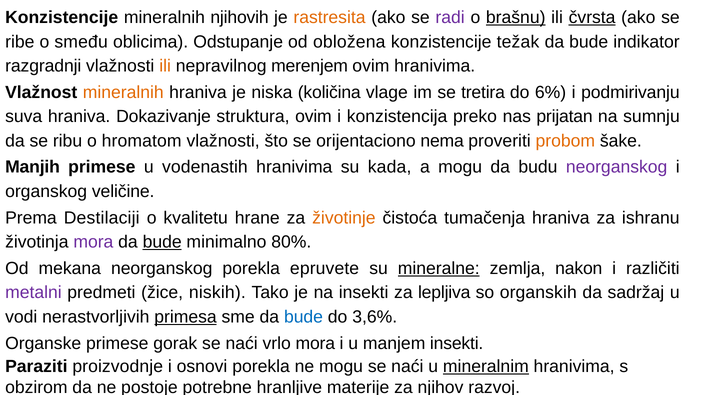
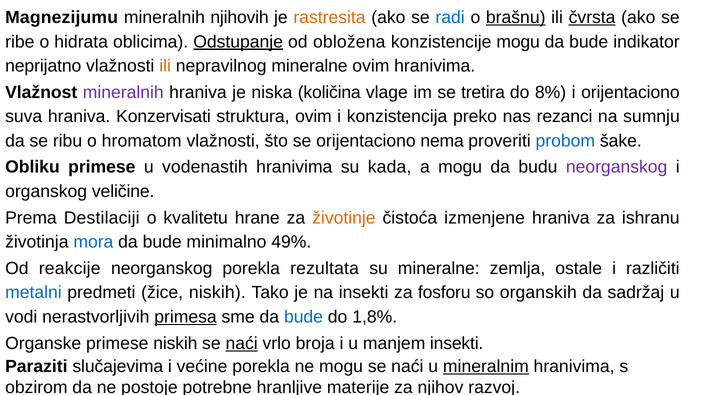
Konzistencije: Konzistencije -> Magnezijumu (62, 17)
radi colour: purple -> blue (450, 17)
smeđu: smeđu -> hidrata (81, 42)
Odstupanje underline: none -> present (238, 42)
konzistencije težak: težak -> mogu (518, 42)
razgradnji: razgradnji -> neprijatno (43, 66)
nepravilnog merenjem: merenjem -> mineralne (310, 66)
mineralnih colour: orange -> purple (123, 92)
6%: 6% -> 8% (551, 92)
i podmirivanju: podmirivanju -> orijentaciono (630, 92)
Dokazivanje: Dokazivanje -> Konzervisati (163, 117)
prijatan: prijatan -> rezanci (565, 117)
probom colour: orange -> blue (565, 141)
Manjih: Manjih -> Obliku (32, 167)
tumačenja: tumačenja -> izmenjene (485, 218)
mora colour: purple -> blue (93, 242)
bude underline: present -> none (162, 242)
80%: 80% -> 49% (291, 242)
mekana: mekana -> reakcije (70, 268)
epruvete: epruvete -> rezultata (325, 268)
mineralne underline: present -> none (439, 268)
nakon: nakon -> ostale (579, 268)
metalni colour: purple -> blue (33, 293)
lepljiva: lepljiva -> fosforu (444, 293)
3,6%: 3,6% -> 1,8% (375, 317)
primese gorak: gorak -> niskih (175, 343)
naći underline: none -> present (242, 343)
vrlo mora: mora -> broja (315, 343)
proizvodnje: proizvodnje -> slučajevima (118, 366)
osnovi: osnovi -> većine (202, 366)
